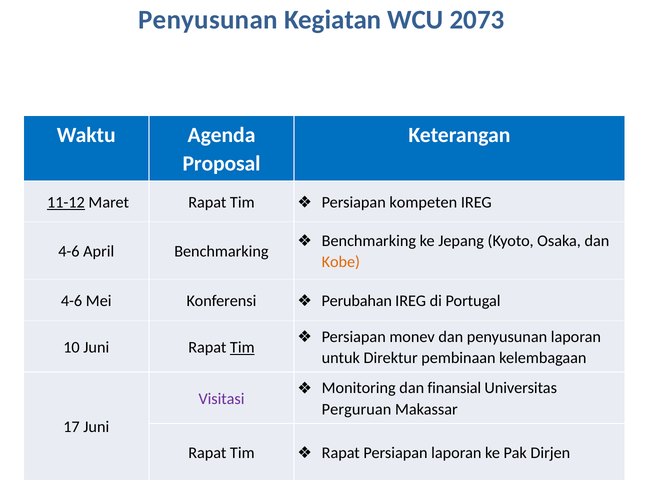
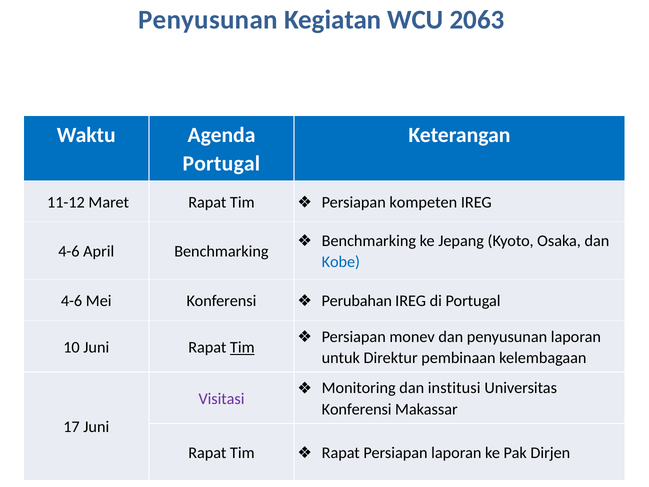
2073: 2073 -> 2063 (477, 20)
Proposal: Proposal -> Portugal (221, 163)
11-12 underline: present -> none (66, 202)
Kobe colour: orange -> blue (341, 262)
finansial: finansial -> institusi (454, 388)
Perguruan: Perguruan -> Konferensi (357, 409)
